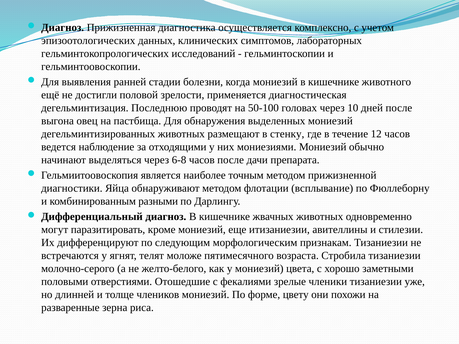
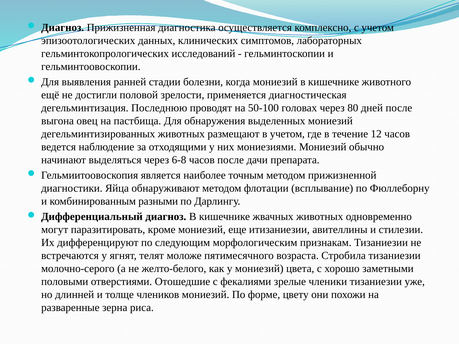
10: 10 -> 80 (353, 108)
в стенку: стенку -> учетом (287, 134)
